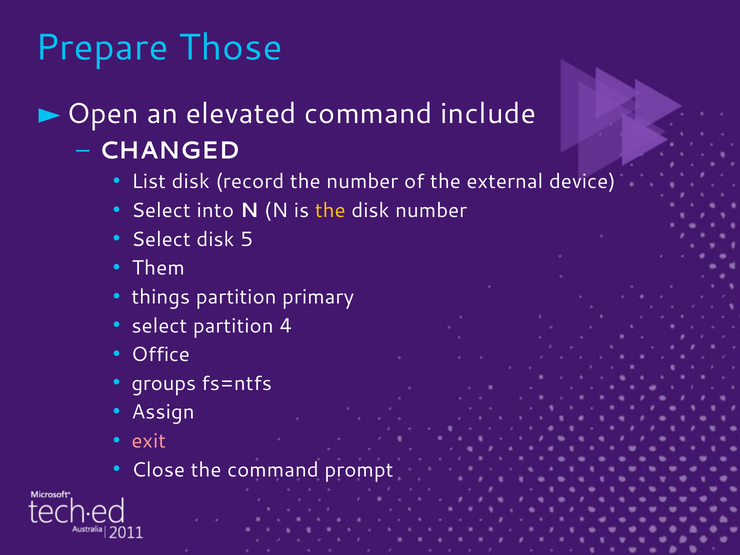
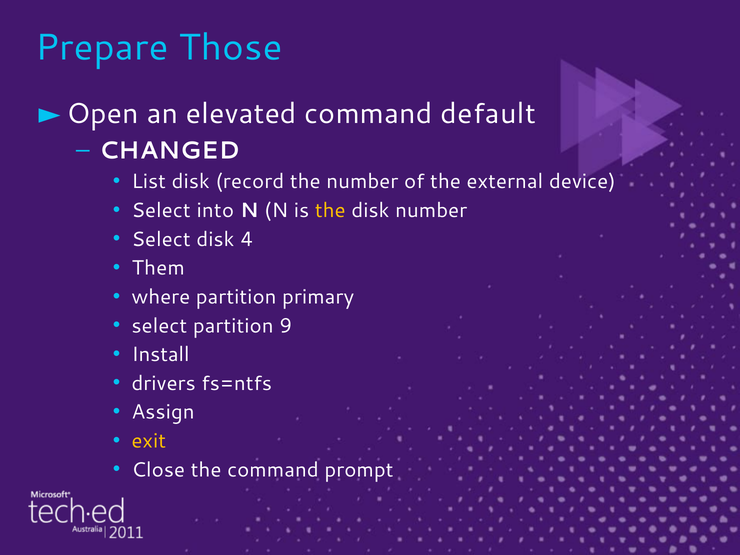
include: include -> default (488, 114)
5: 5 -> 4 (247, 239)
things: things -> where (161, 297)
4: 4 -> 9 (286, 326)
Office: Office -> Install (161, 355)
groups: groups -> drivers (164, 383)
exit colour: pink -> yellow (149, 441)
